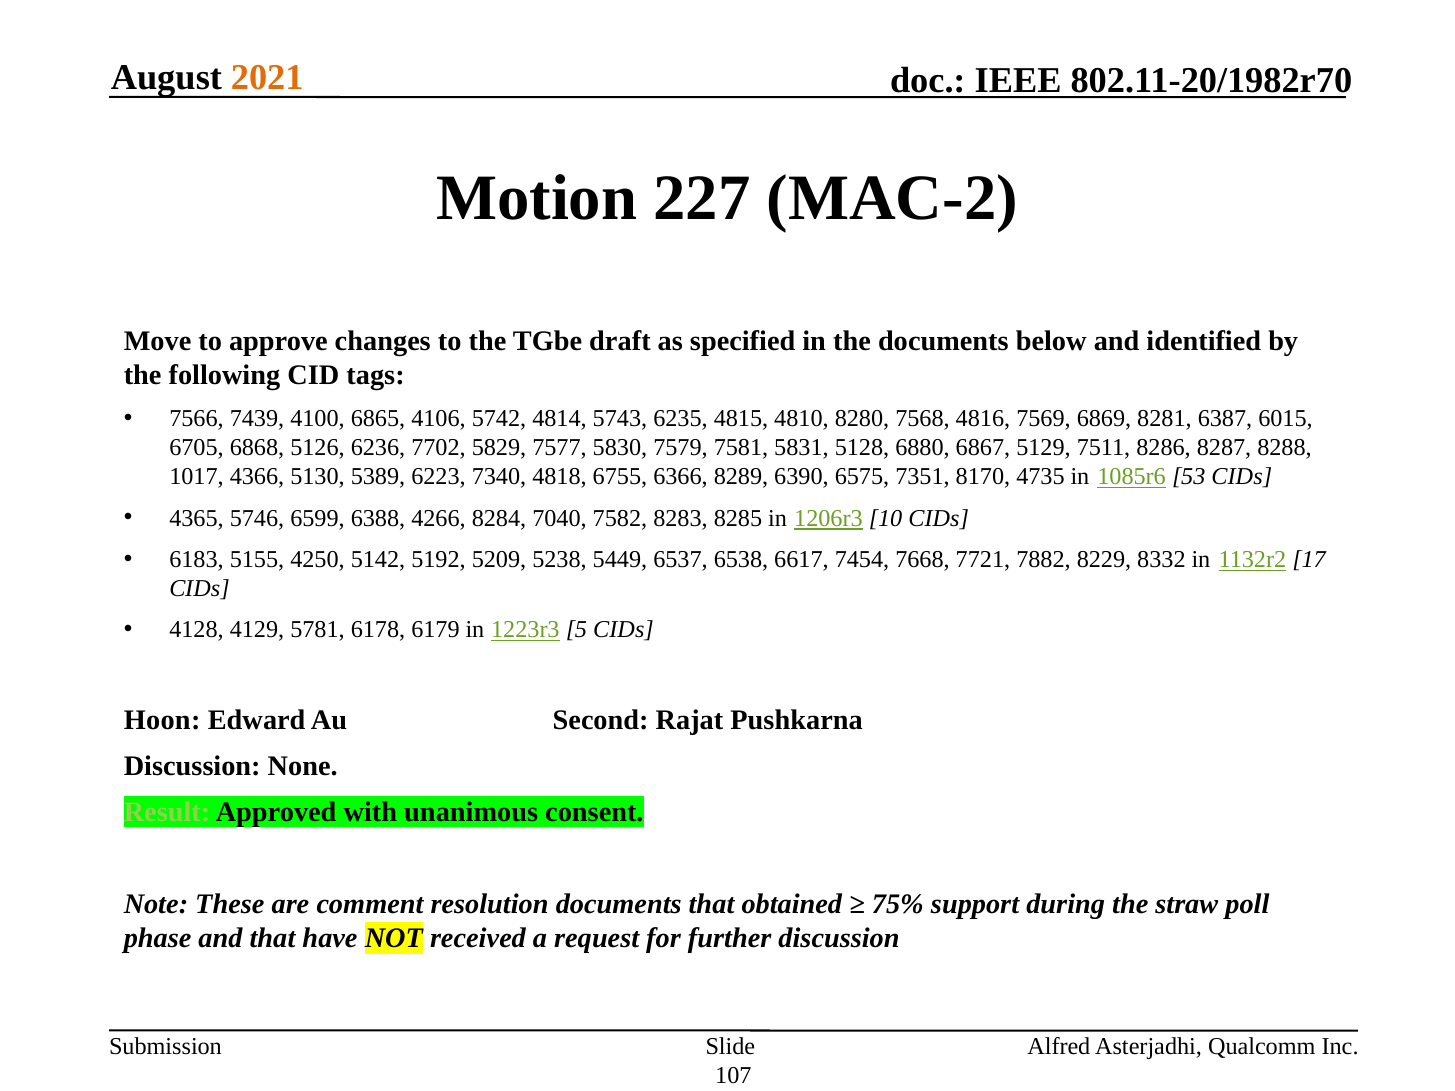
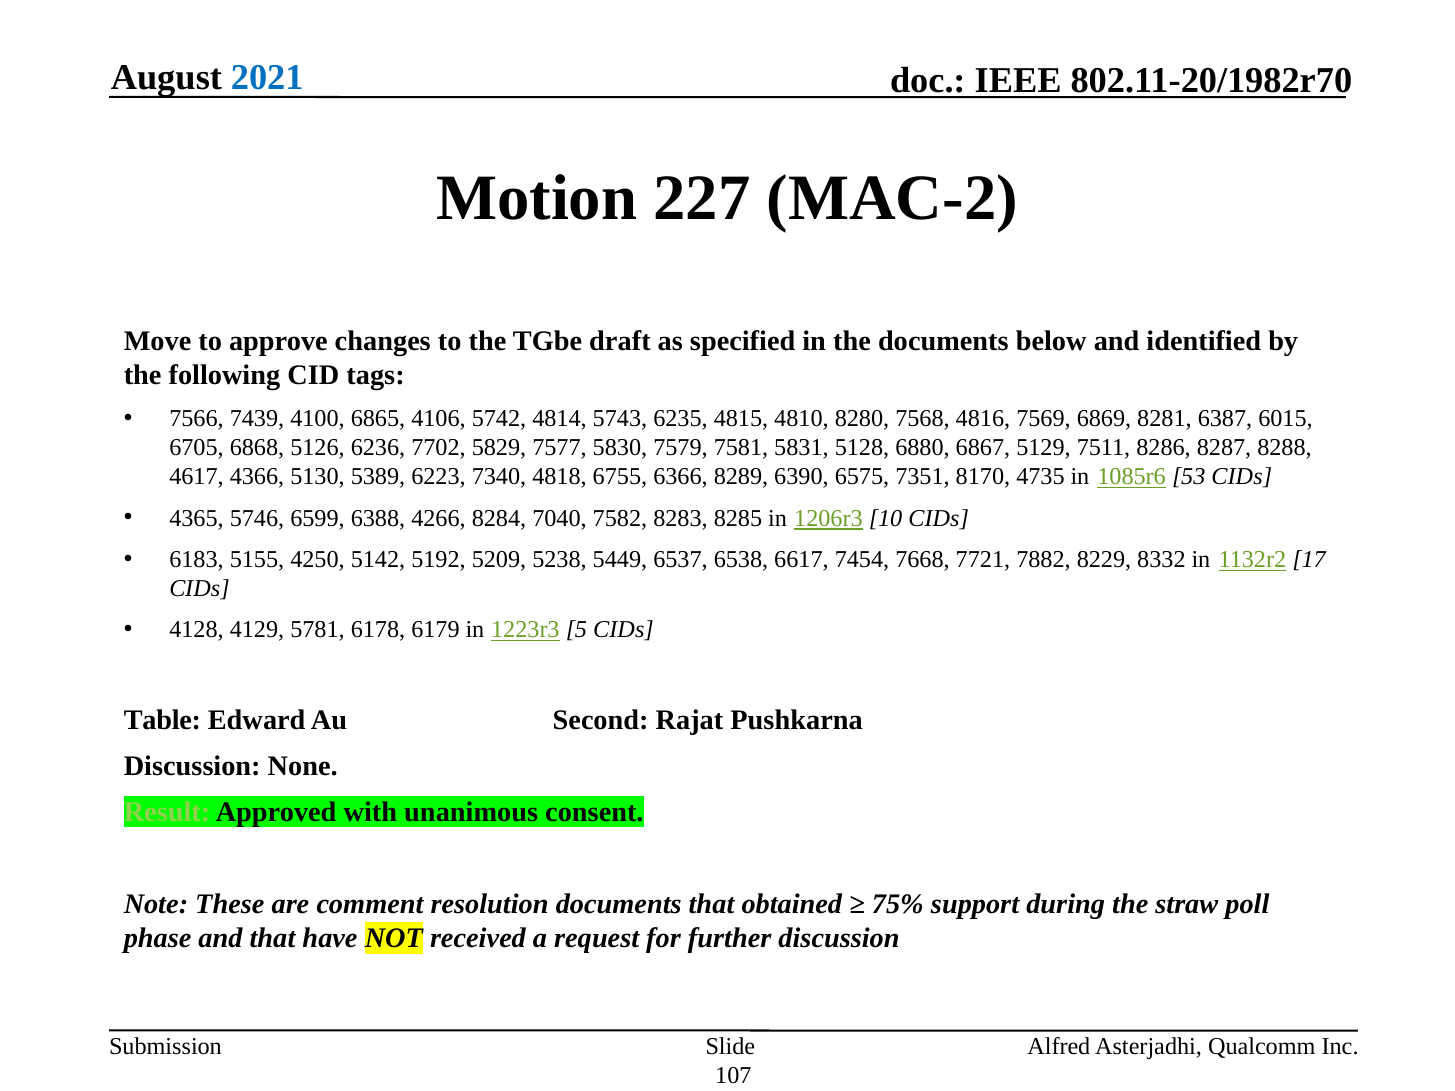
2021 colour: orange -> blue (267, 77)
1017: 1017 -> 4617 (197, 477)
Hoon: Hoon -> Table (162, 720)
